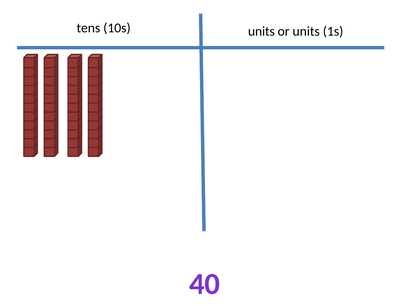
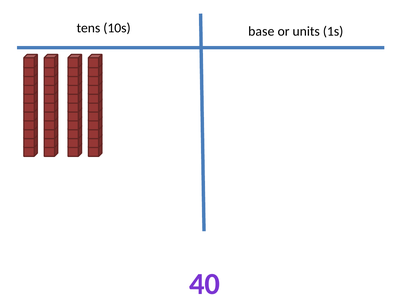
10s units: units -> base (261, 32)
